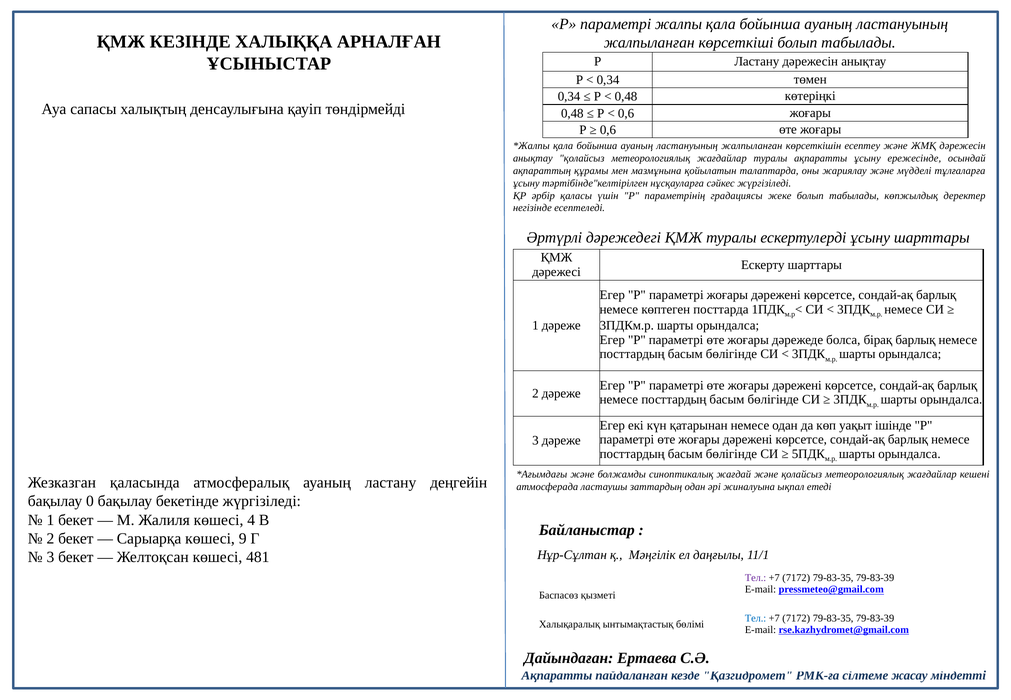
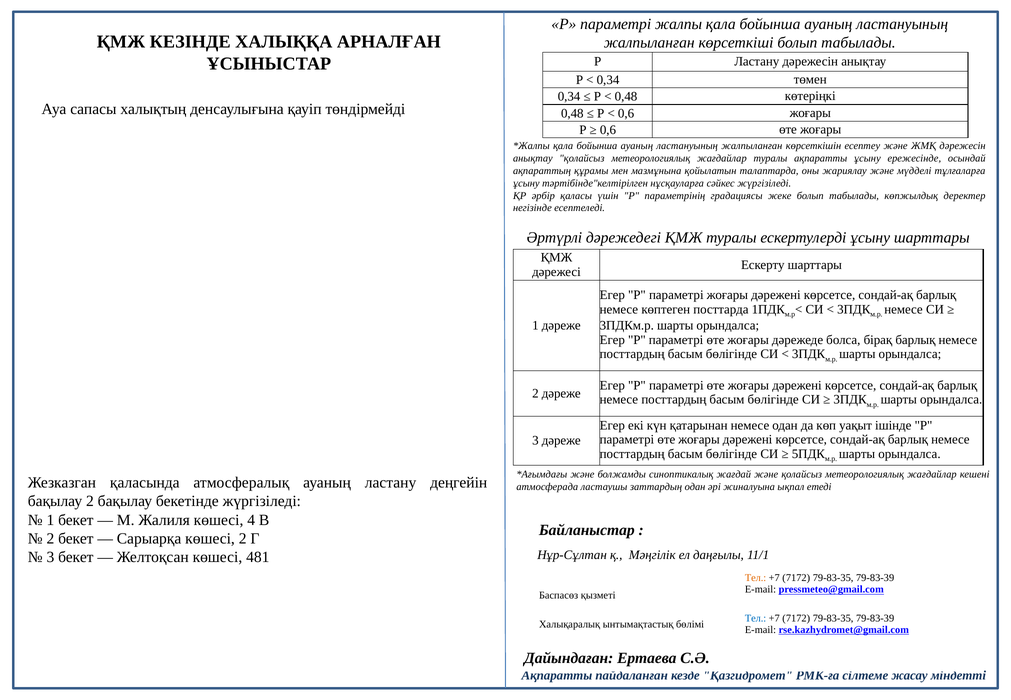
бақылау 0: 0 -> 2 (90, 501)
көшесі 9: 9 -> 2 (243, 538)
Тел colour: purple -> orange (756, 578)
